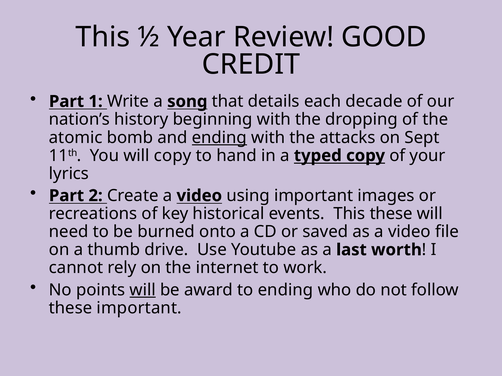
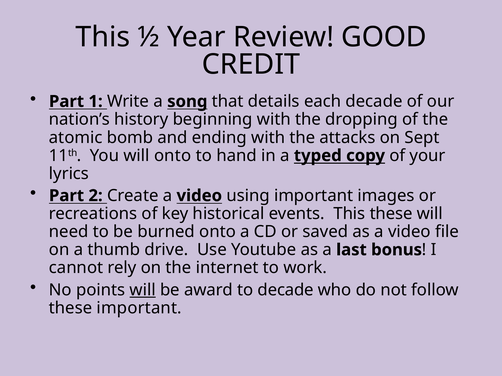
ending underline: present -> none (219, 138)
will copy: copy -> onto (173, 156)
worth: worth -> bonus (397, 250)
to ending: ending -> decade (286, 290)
